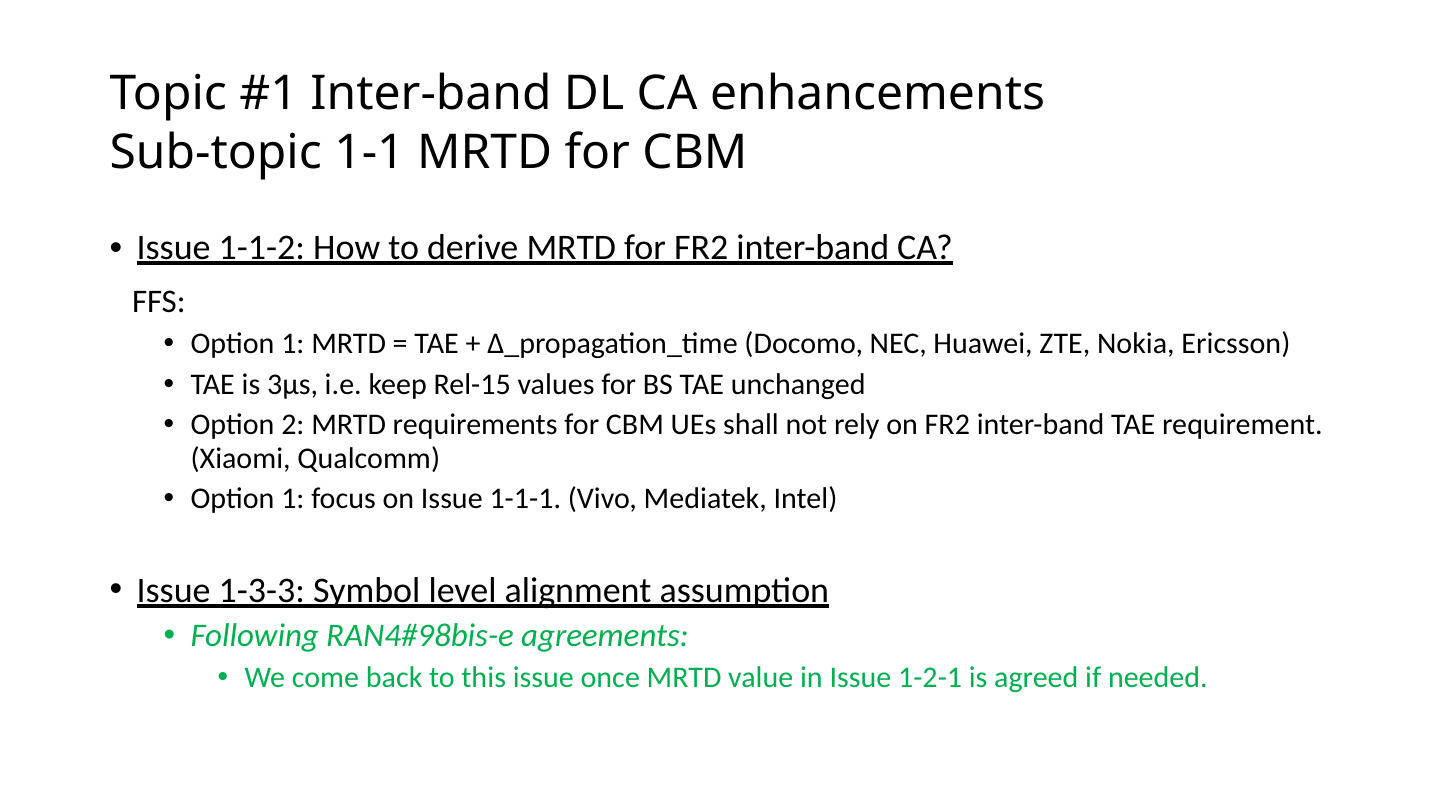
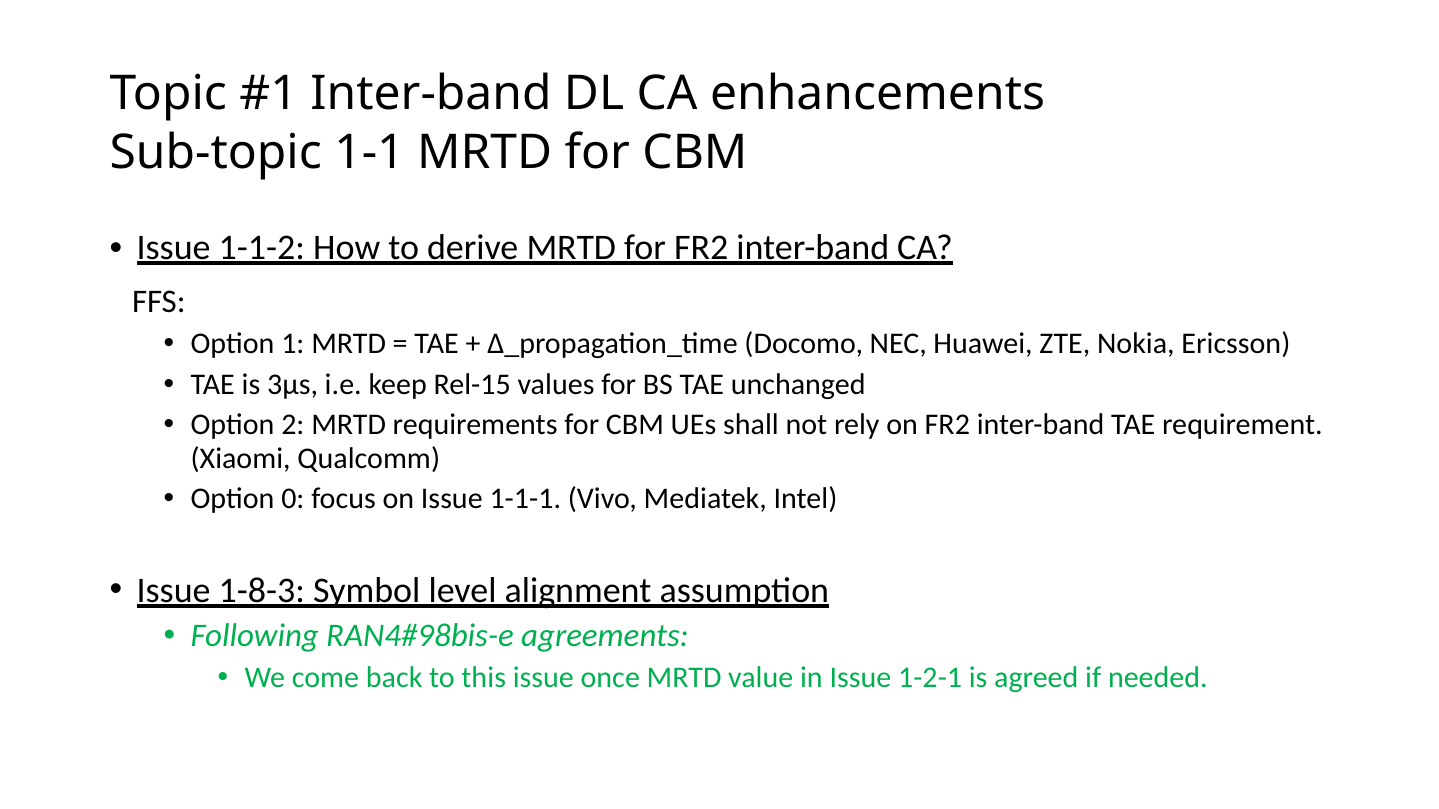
1: 1 -> 0 (293, 499)
1-3-3: 1-3-3 -> 1-8-3 (262, 591)
